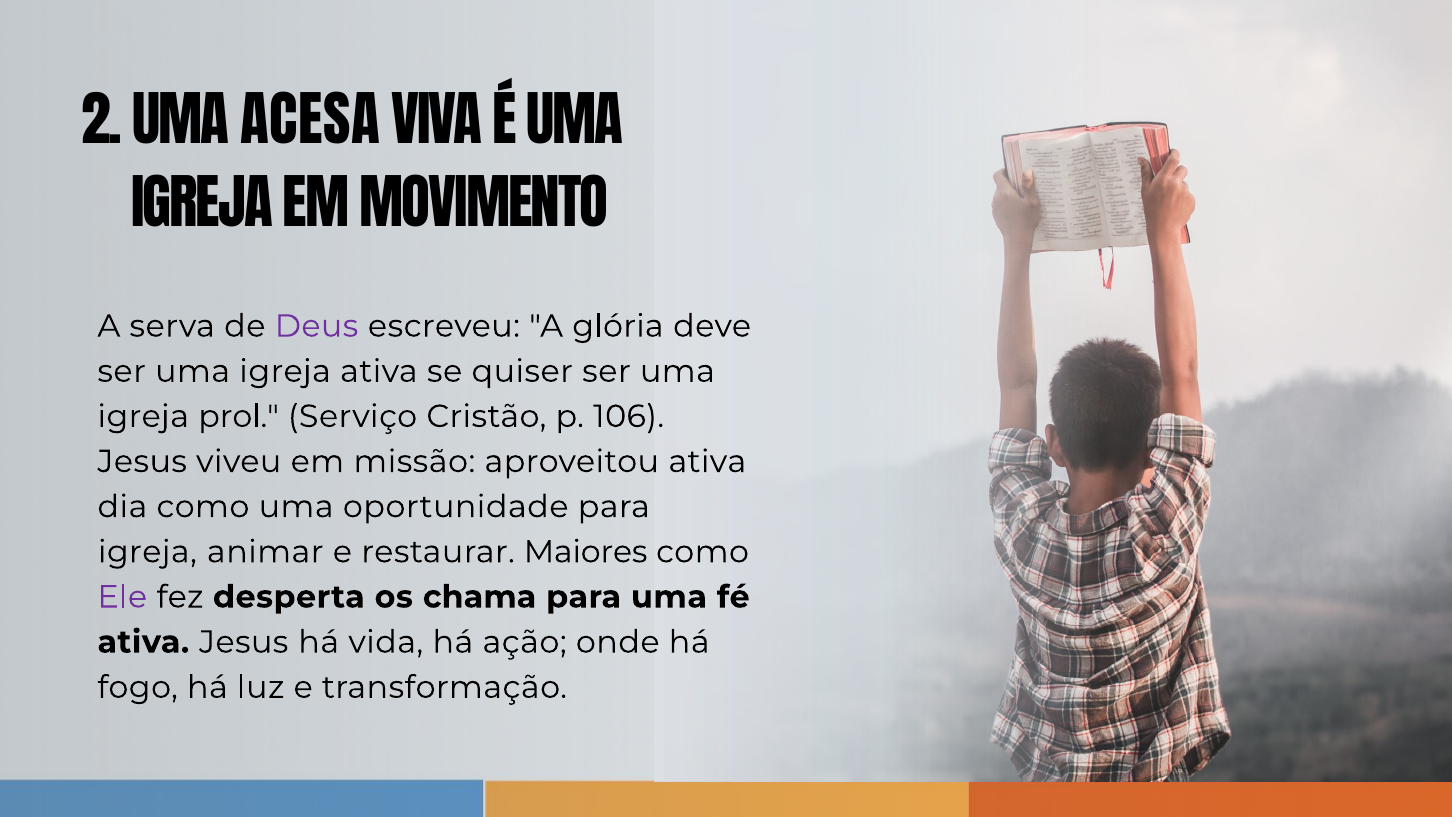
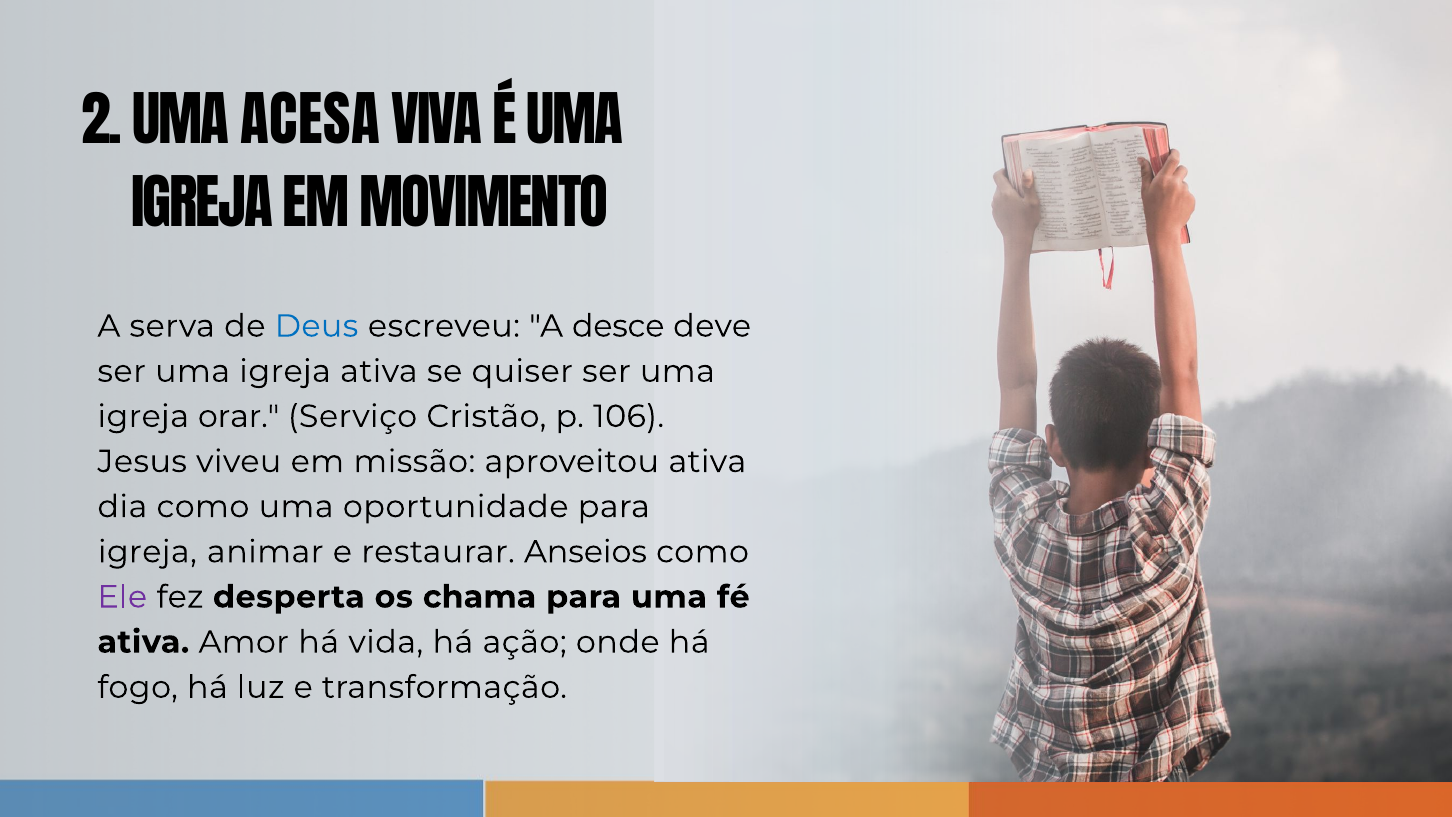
Deus colour: purple -> blue (316, 326)
glória: glória -> desce (618, 326)
prol: prol -> orar (239, 416)
Maiores: Maiores -> Anseios (585, 552)
ativa Jesus: Jesus -> Amor (244, 642)
